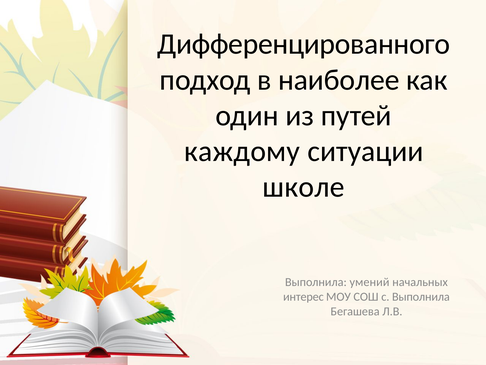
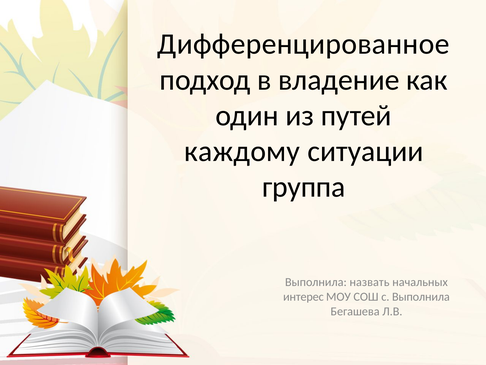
Дифференцированного: Дифференцированного -> Дифференцированное (303, 44)
наиболее: наиболее -> владение (339, 80)
школе: школе -> группа (304, 187)
умений: умений -> назвать (369, 282)
